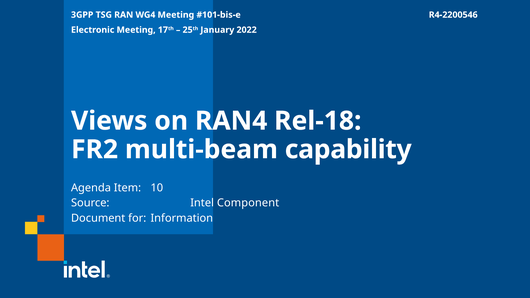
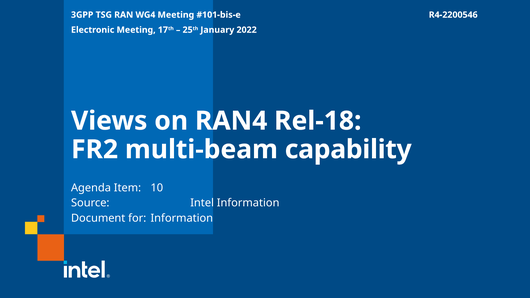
Intel Component: Component -> Information (248, 203)
